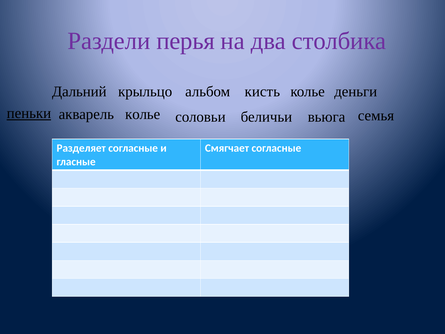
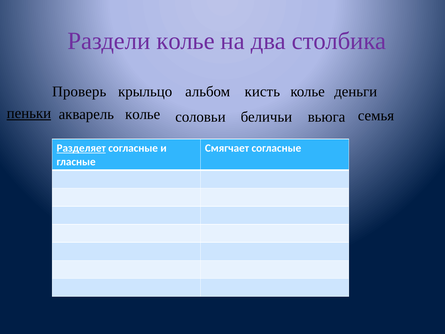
Раздели перья: перья -> колье (186, 41)
Дальний: Дальний -> Проверь (79, 91)
Разделяет underline: none -> present (81, 148)
